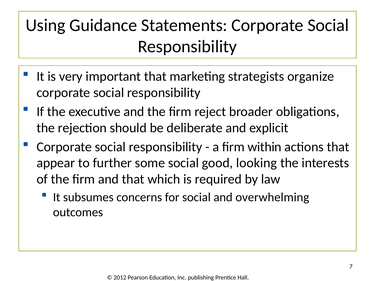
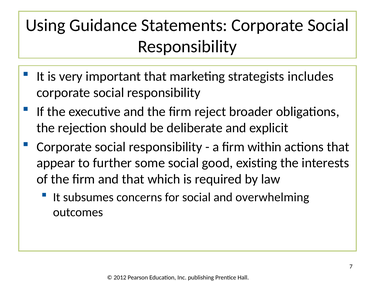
organize: organize -> includes (311, 77)
looking: looking -> existing (257, 163)
